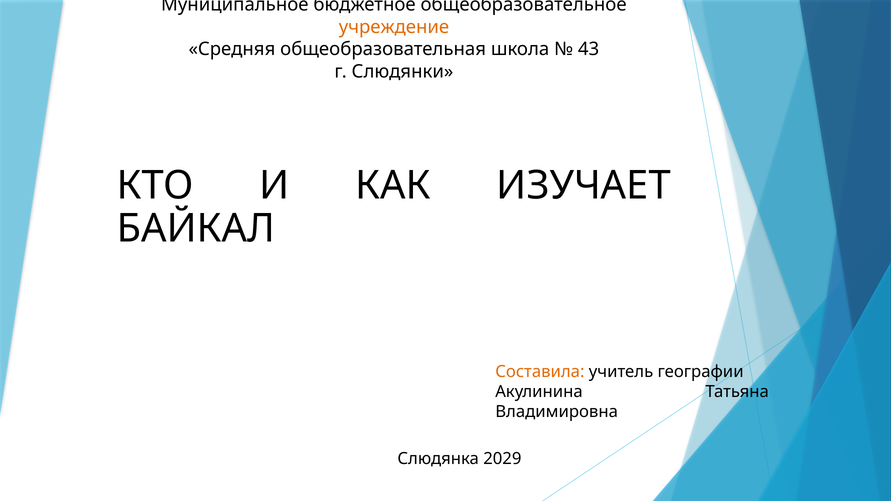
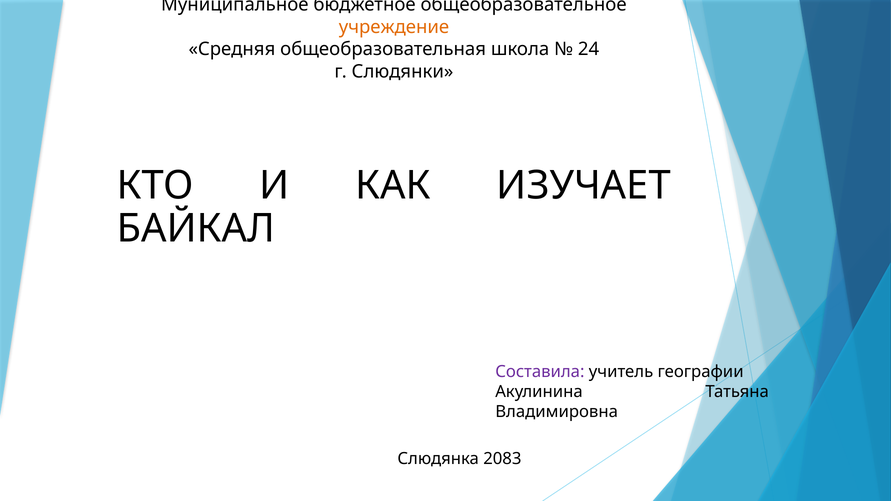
43: 43 -> 24 (589, 49)
Составила colour: orange -> purple (540, 372)
2029: 2029 -> 2083 (502, 459)
